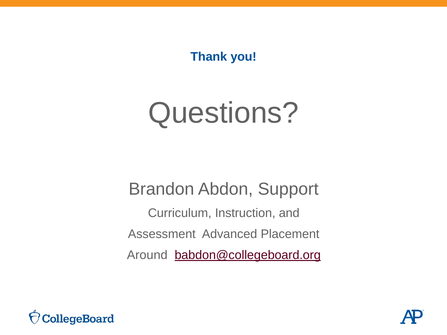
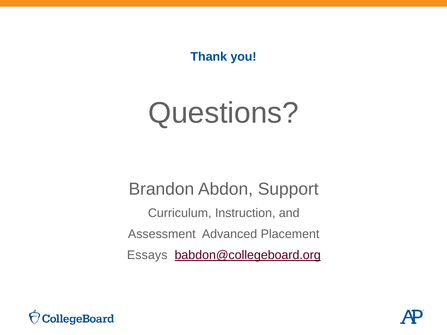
Around: Around -> Essays (147, 255)
